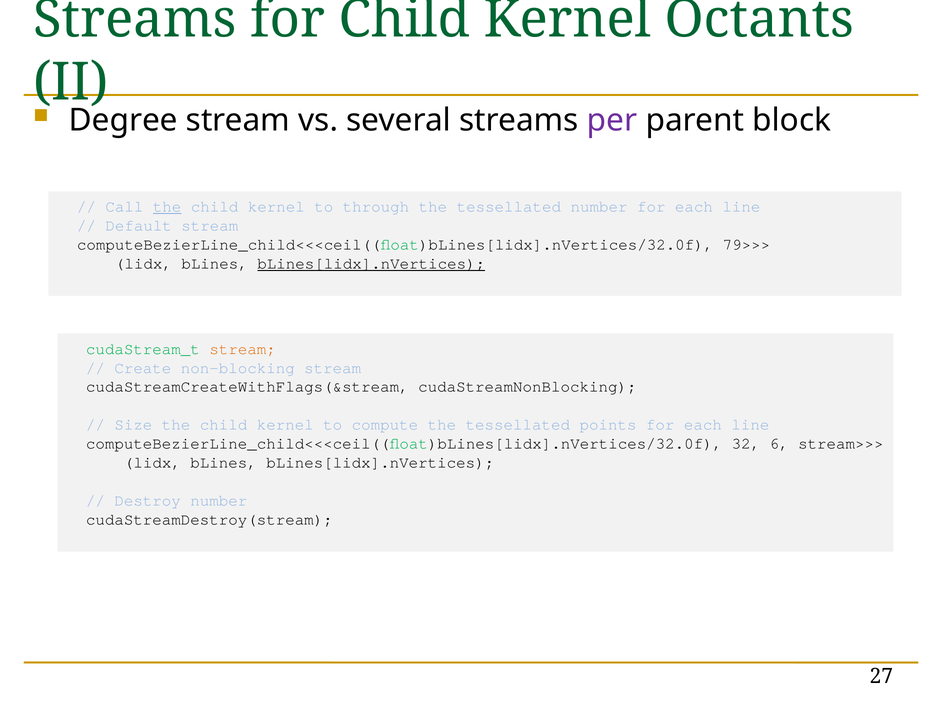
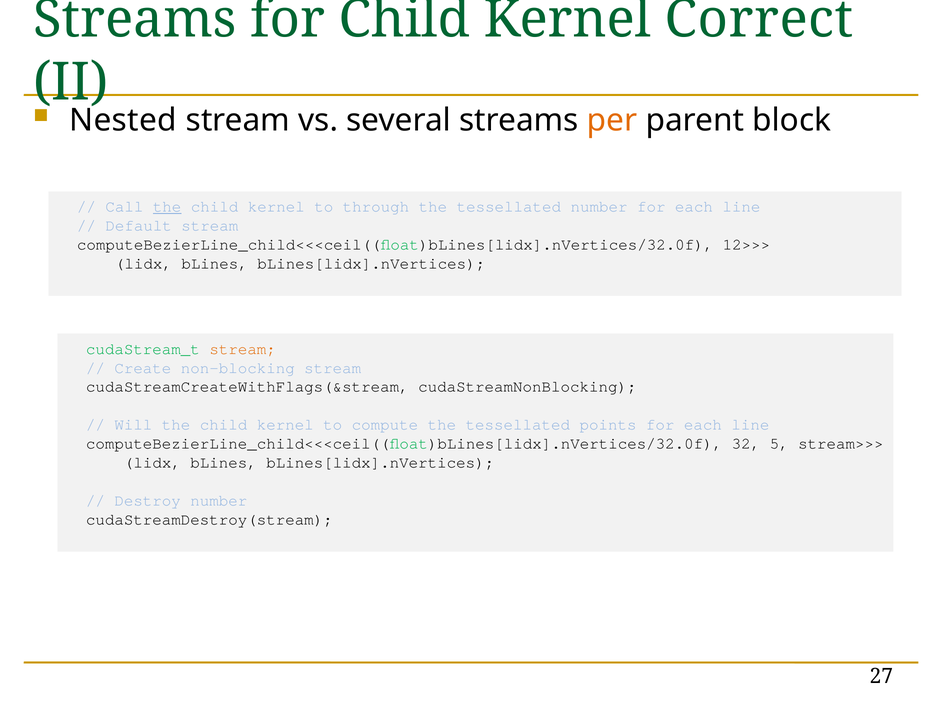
Octants: Octants -> Correct (759, 19)
Degree: Degree -> Nested (123, 120)
per colour: purple -> orange (612, 120)
79>>>: 79>>> -> 12>>> (746, 245)
bLines[lidx].nVertices underline: present -> none (371, 264)
Size: Size -> Will (133, 425)
6: 6 -> 5 (779, 444)
